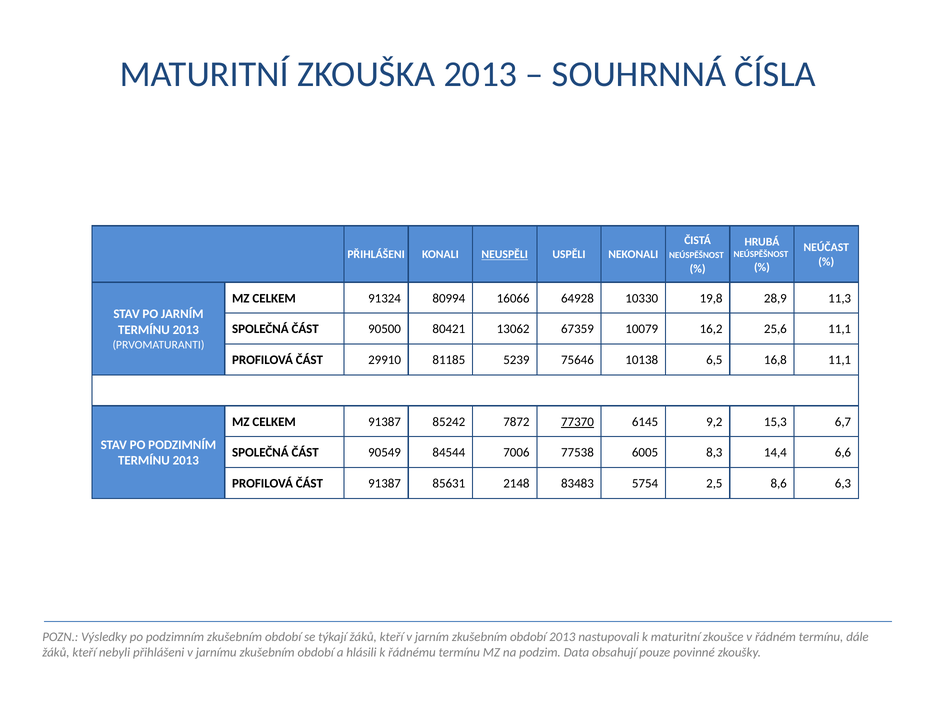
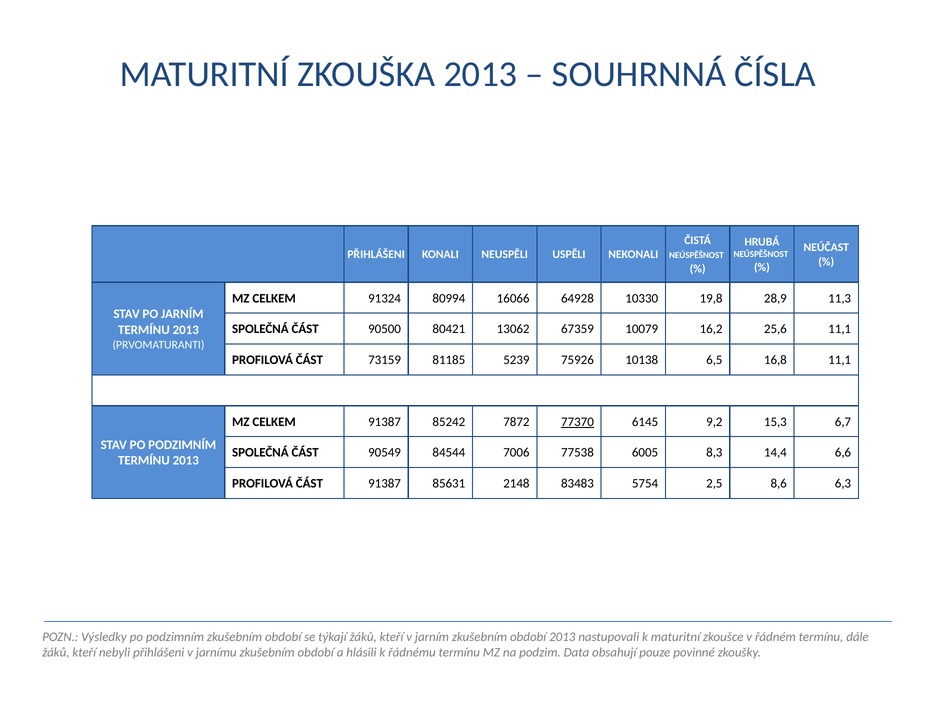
NEUSPĚLI underline: present -> none (505, 255)
29910: 29910 -> 73159 (385, 360)
75646: 75646 -> 75926 (577, 360)
